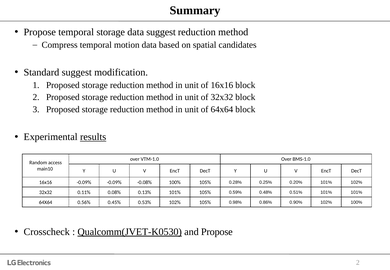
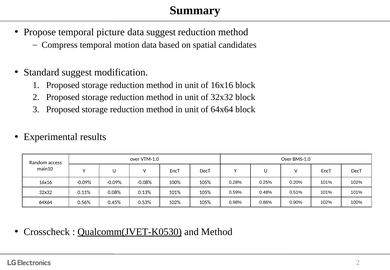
temporal storage: storage -> picture (111, 32)
results underline: present -> none (93, 137)
and Propose: Propose -> Method (217, 232)
